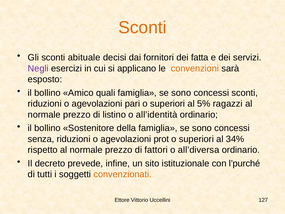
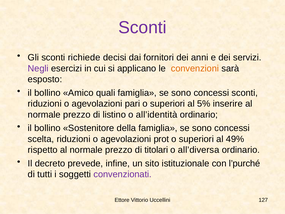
Sconti colour: orange -> purple (142, 28)
abituale: abituale -> richiede (84, 57)
fatta: fatta -> anni (200, 57)
ragazzi: ragazzi -> inserire (228, 104)
senza: senza -> scelta (41, 139)
34%: 34% -> 49% (235, 139)
fattori: fattori -> titolari (156, 150)
convenzionati colour: orange -> purple (123, 174)
